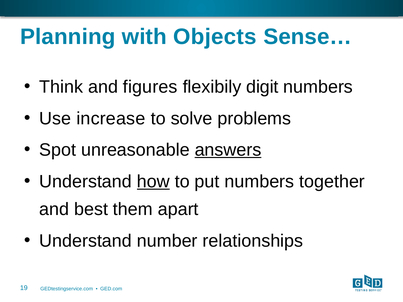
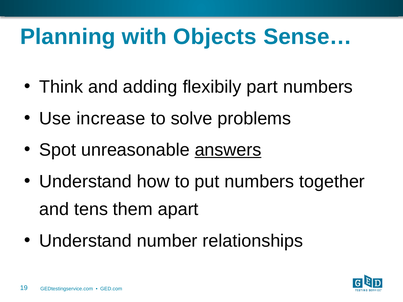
figures: figures -> adding (150, 87)
digit: digit -> part (262, 87)
how underline: present -> none (153, 182)
best: best -> tens (91, 210)
